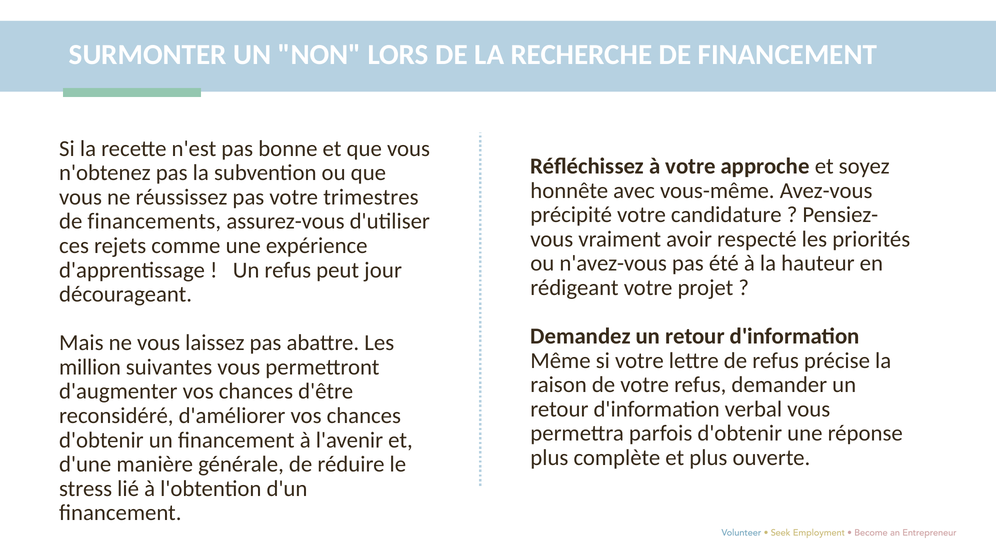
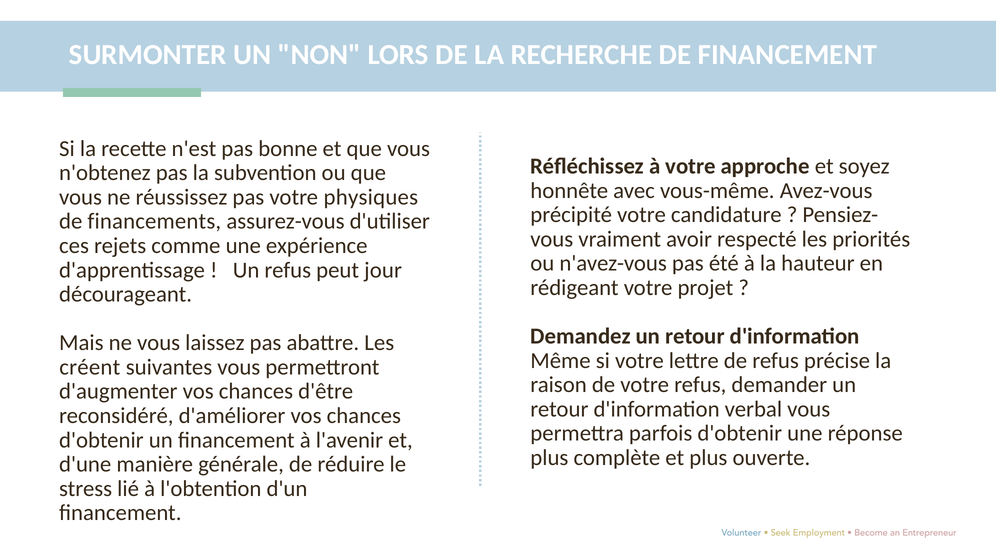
trimestres: trimestres -> physiques (371, 197)
million: million -> créent (90, 367)
